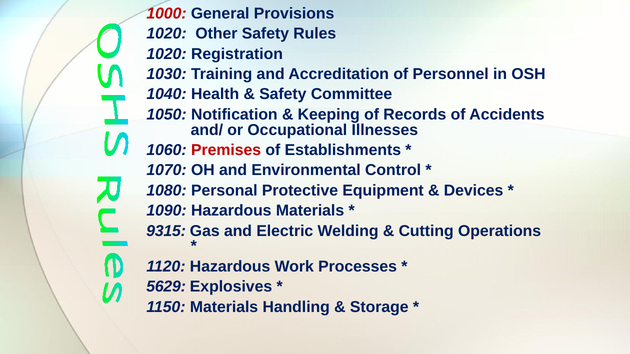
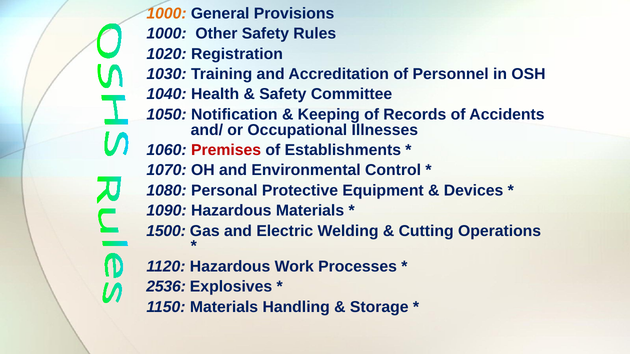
1000 colour: red -> orange (167, 13)
1020: 1020 -> 1000 (167, 34)
9315: 9315 -> 1500 (166, 231)
5629: 5629 -> 2536 (166, 287)
